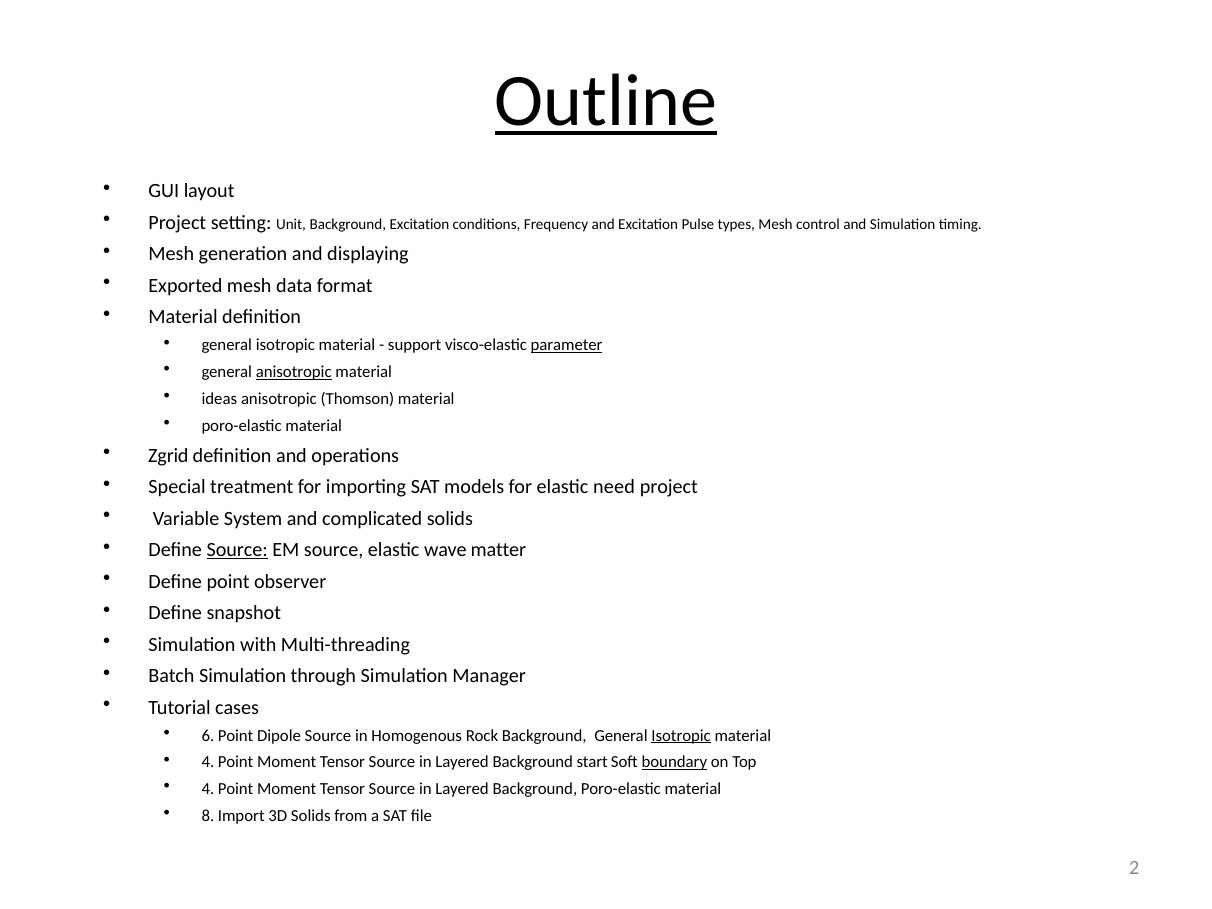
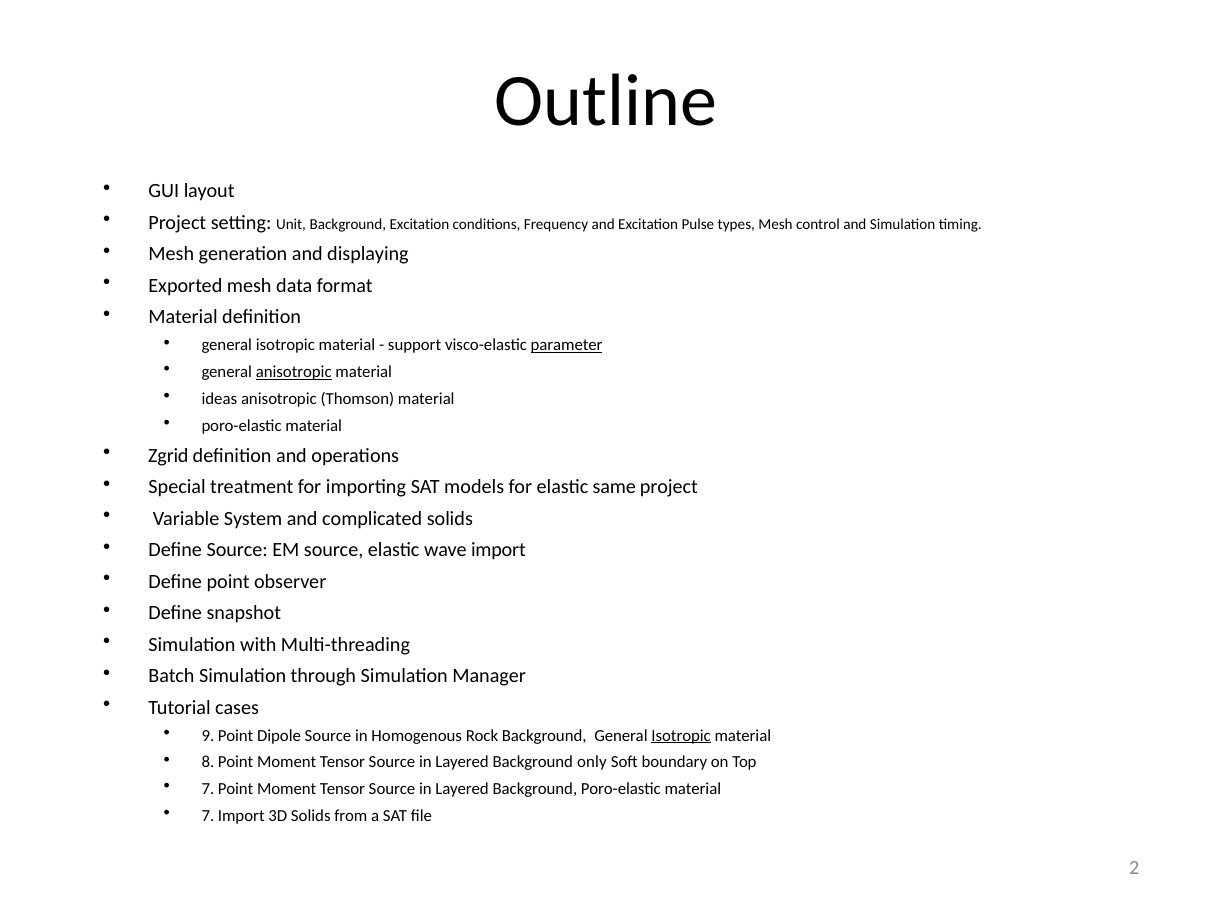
Outline underline: present -> none (606, 101)
need: need -> same (614, 487)
Source underline: present -> none (237, 550)
wave matter: matter -> import (498, 550)
6: 6 -> 9 (208, 736)
4: 4 -> 8 (208, 762)
start: start -> only (592, 762)
boundary underline: present -> none (674, 762)
4: 4 -> 7 (208, 789)
8: 8 -> 7 (208, 816)
